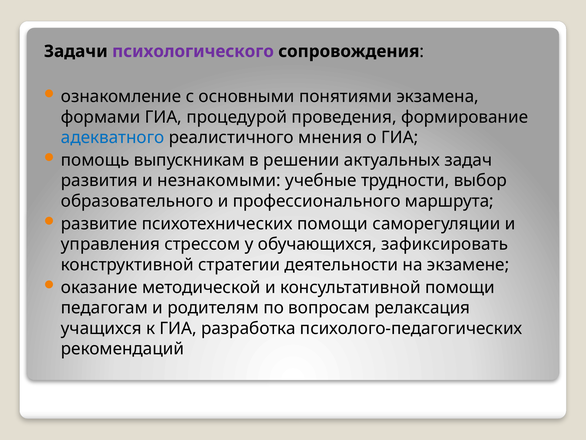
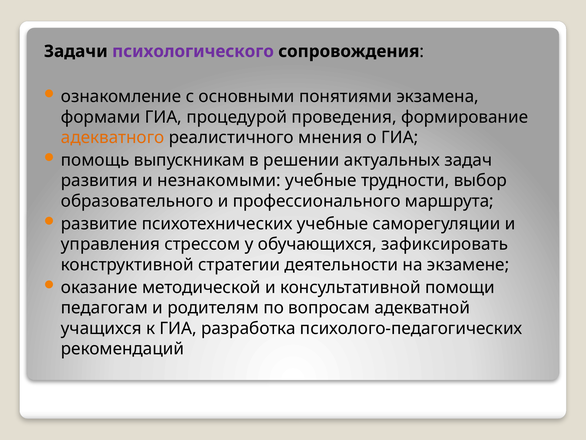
адекватного colour: blue -> orange (113, 137)
психотехнических помощи: помощи -> учебные (333, 223)
релаксация: релаксация -> адекватной (422, 308)
